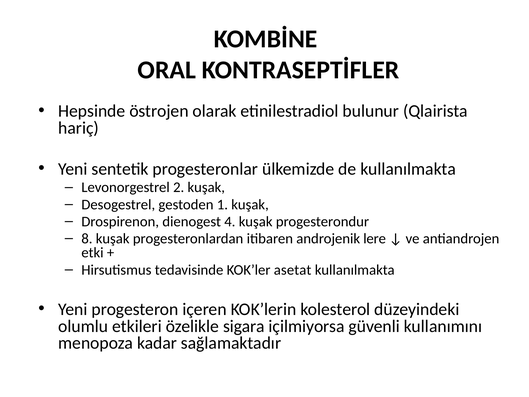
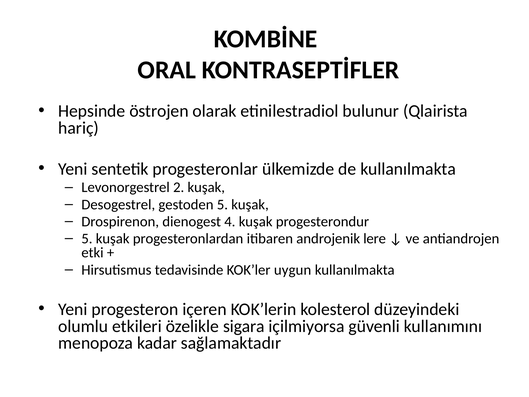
gestoden 1: 1 -> 5 (222, 204)
8: 8 -> 5 (87, 239)
asetat: asetat -> uygun (293, 270)
